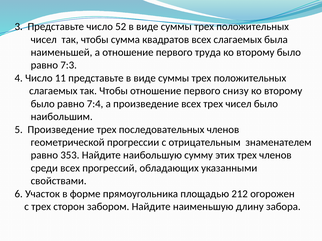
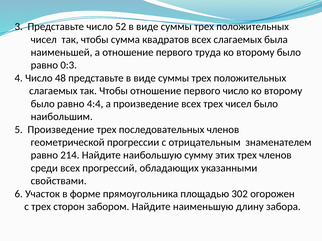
7:3: 7:3 -> 0:3 (69, 65)
11: 11 -> 48 (60, 78)
первого снизу: снизу -> число (236, 91)
7:4: 7:4 -> 4:4 (95, 104)
353: 353 -> 214 (70, 156)
212: 212 -> 302 (240, 194)
